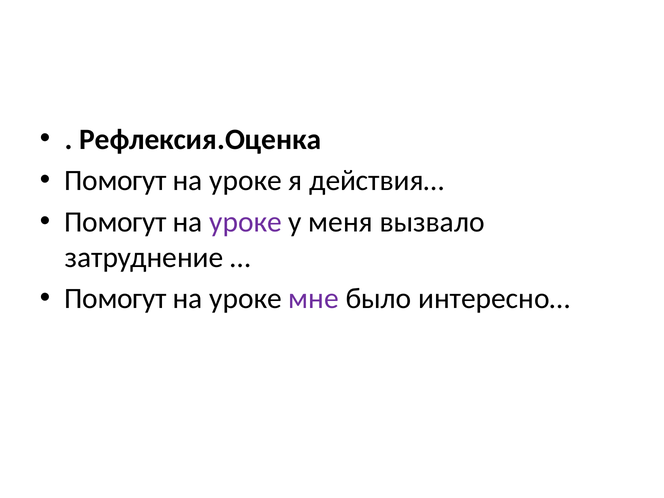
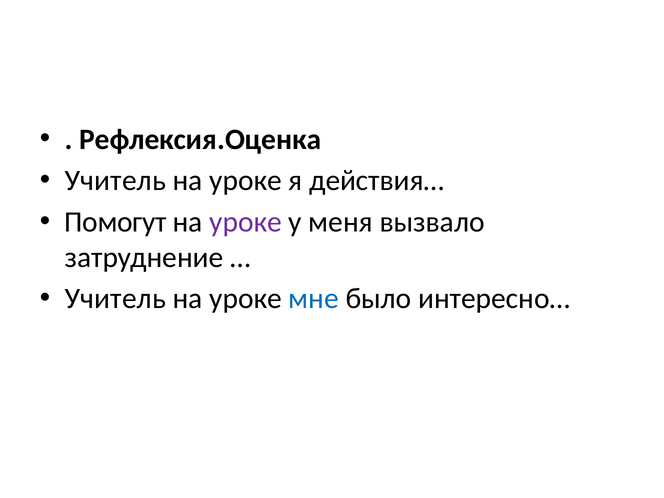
Помогут: Помогут -> Учитель (115, 181)
Помогут: Помогут -> Учитель (115, 299)
мне colour: purple -> blue (314, 299)
